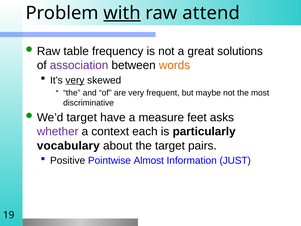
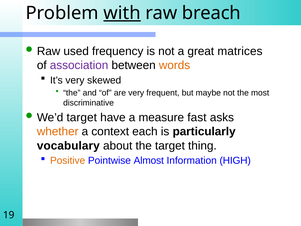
attend: attend -> breach (211, 13)
table: table -> used (76, 51)
solutions: solutions -> matrices (240, 51)
very underline: present -> none (75, 80)
feet: feet -> fast (197, 117)
whether colour: purple -> orange (58, 131)
pairs: pairs -> thing (202, 145)
Positive colour: black -> orange (68, 160)
JUST: JUST -> HIGH (235, 160)
